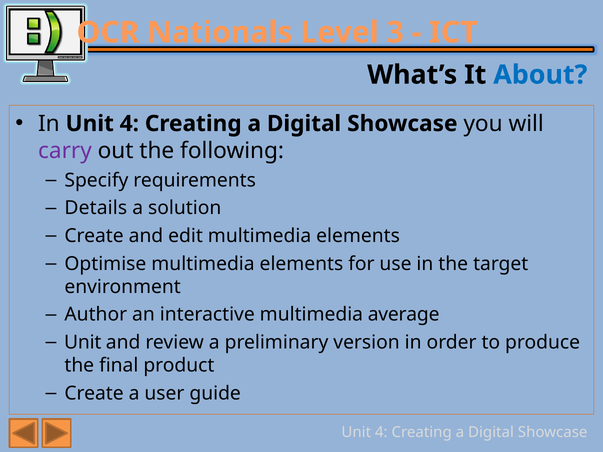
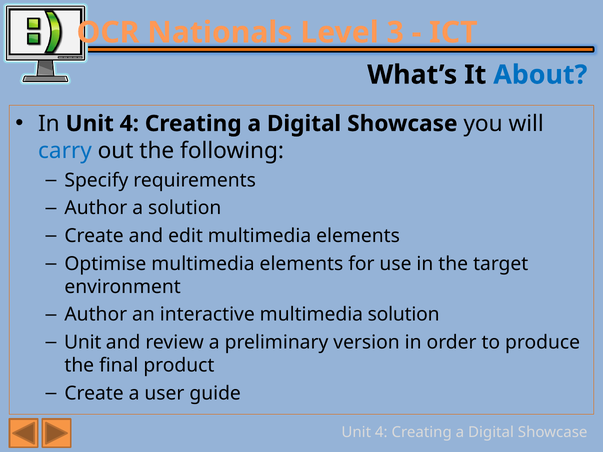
carry colour: purple -> blue (65, 151)
Details: Details -> Author (96, 208)
multimedia average: average -> solution (404, 315)
